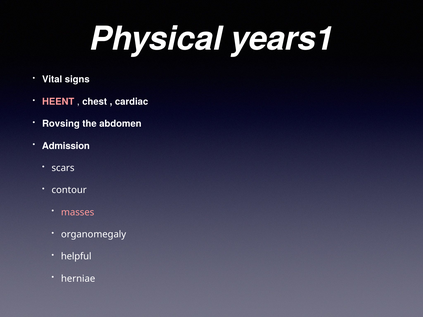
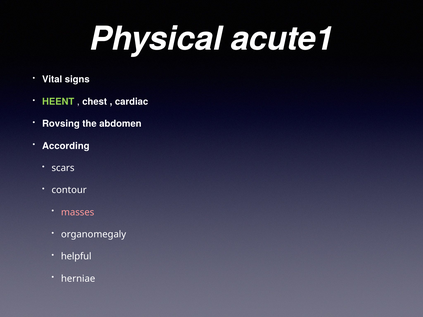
years1: years1 -> acute1 (282, 39)
HEENT colour: pink -> light green (58, 102)
Admission: Admission -> According (66, 146)
